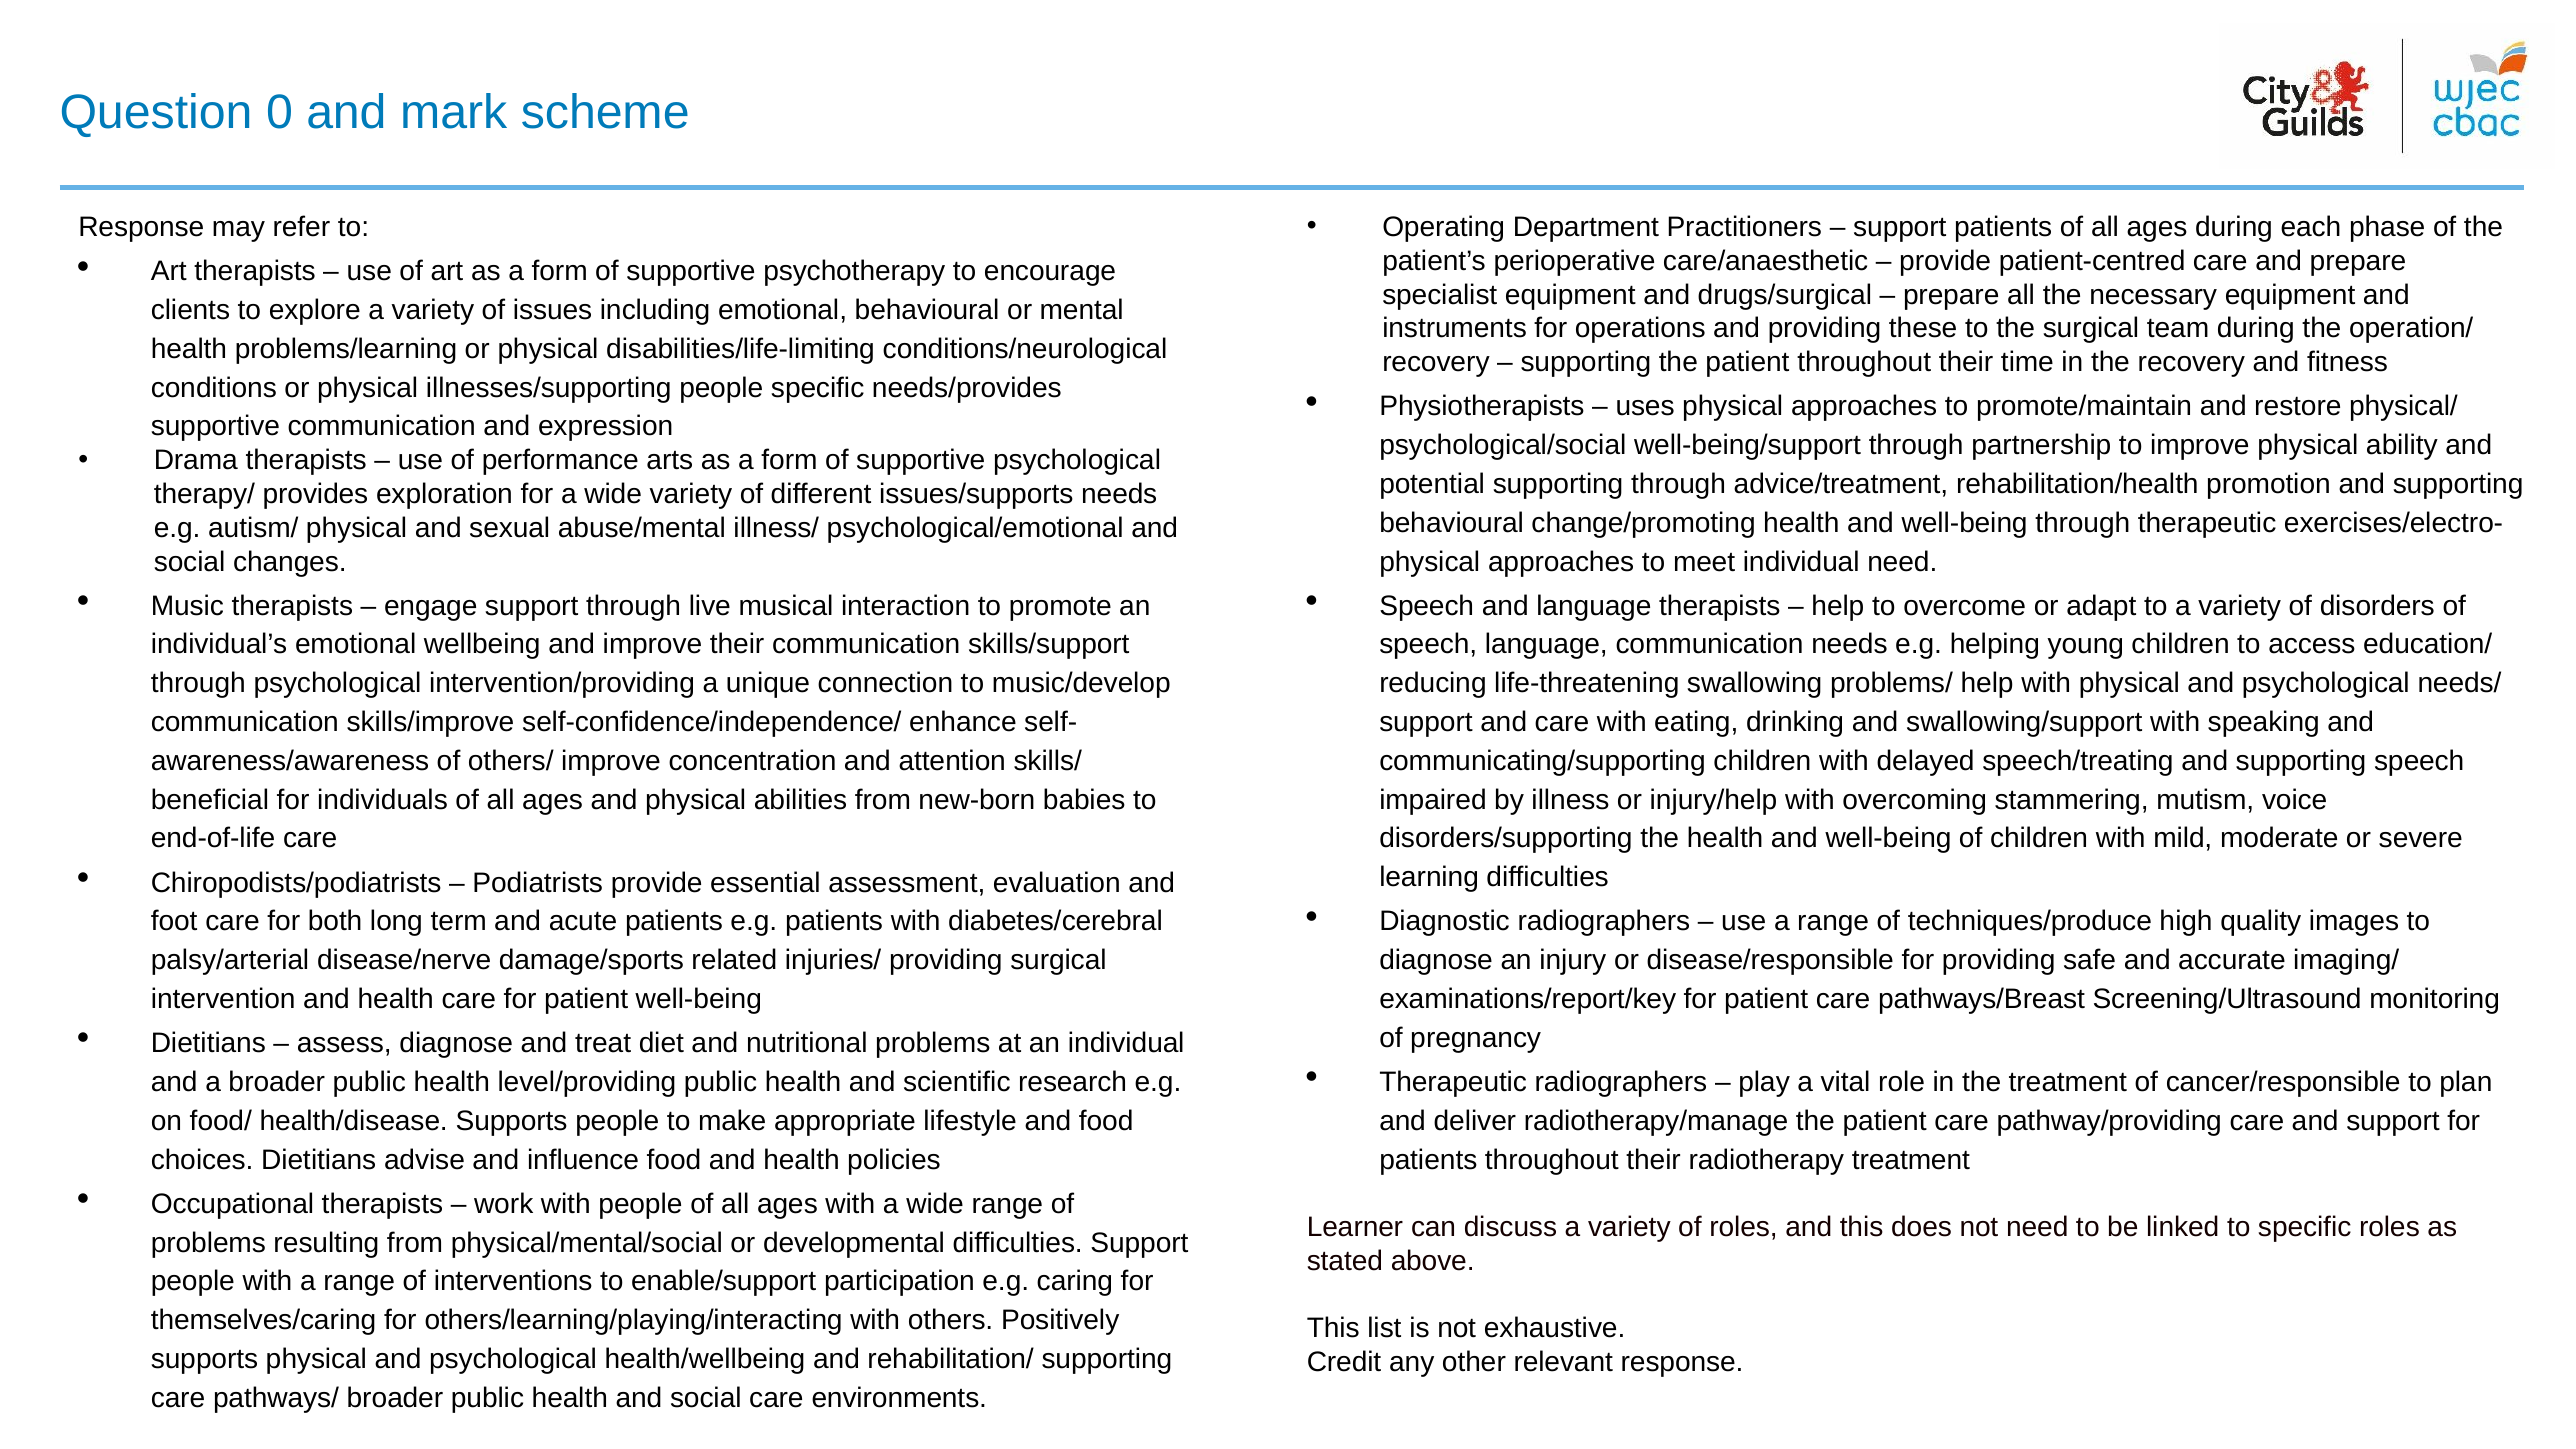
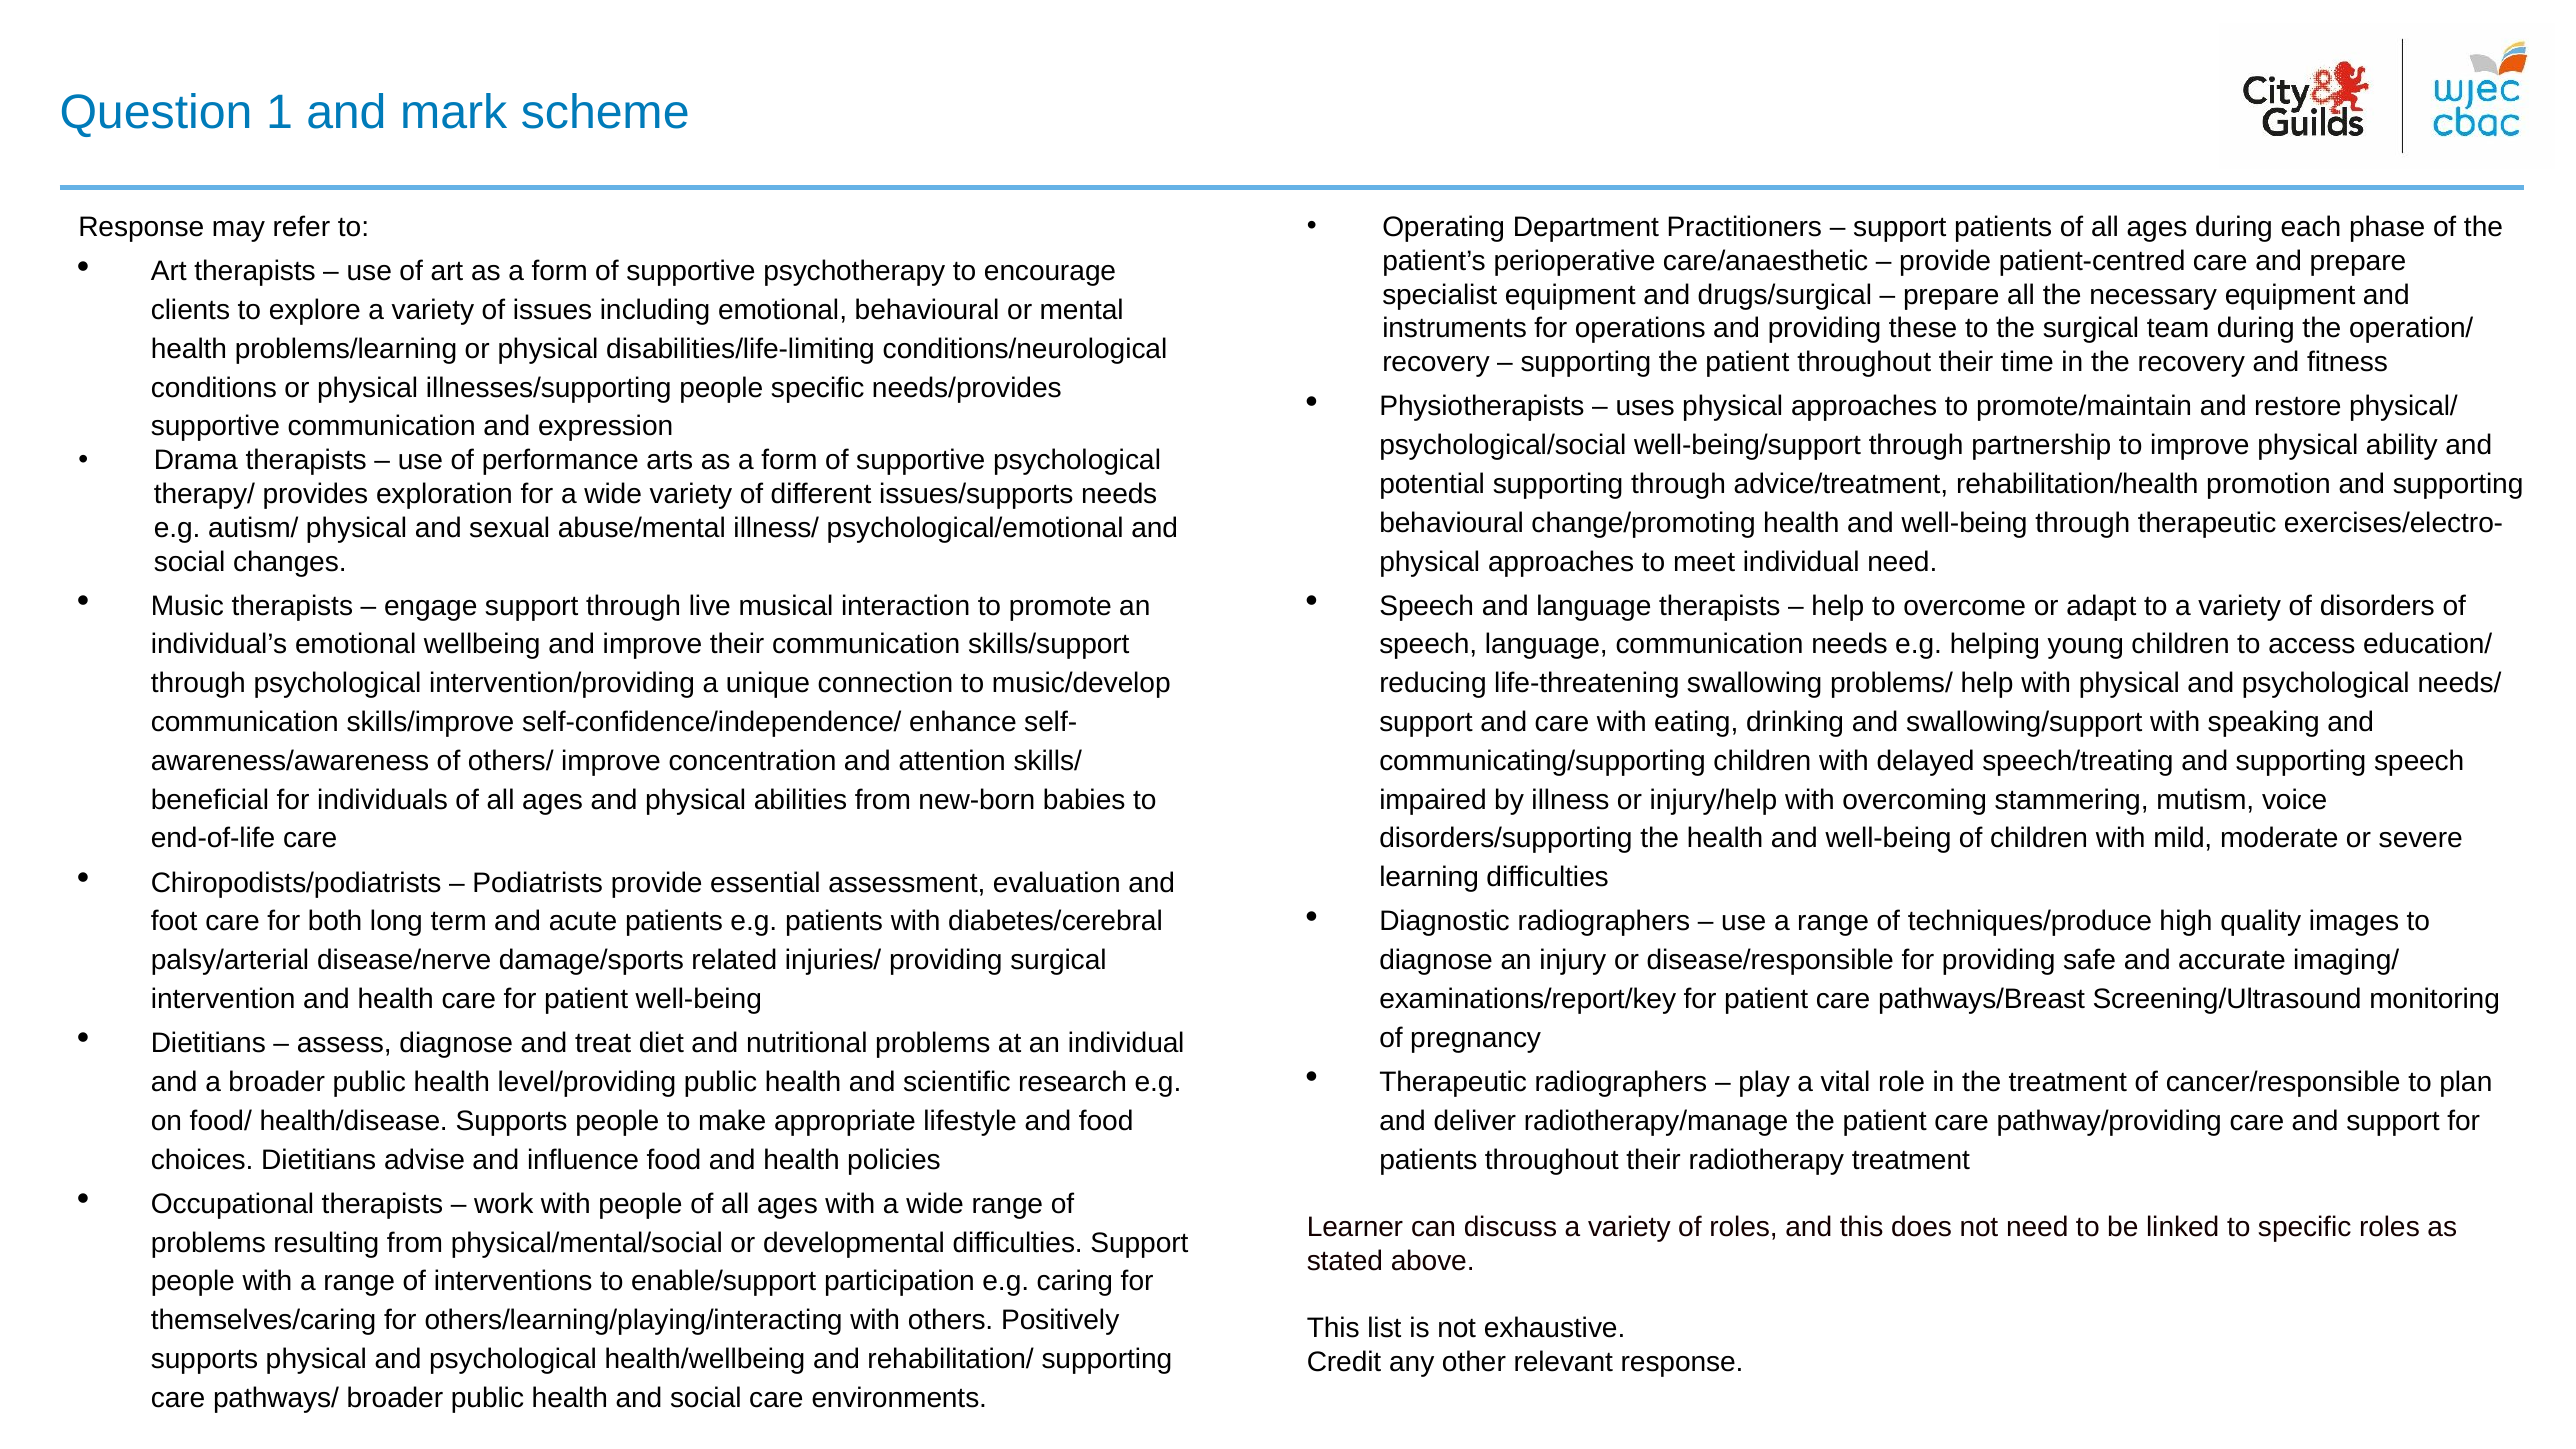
0: 0 -> 1 (280, 112)
